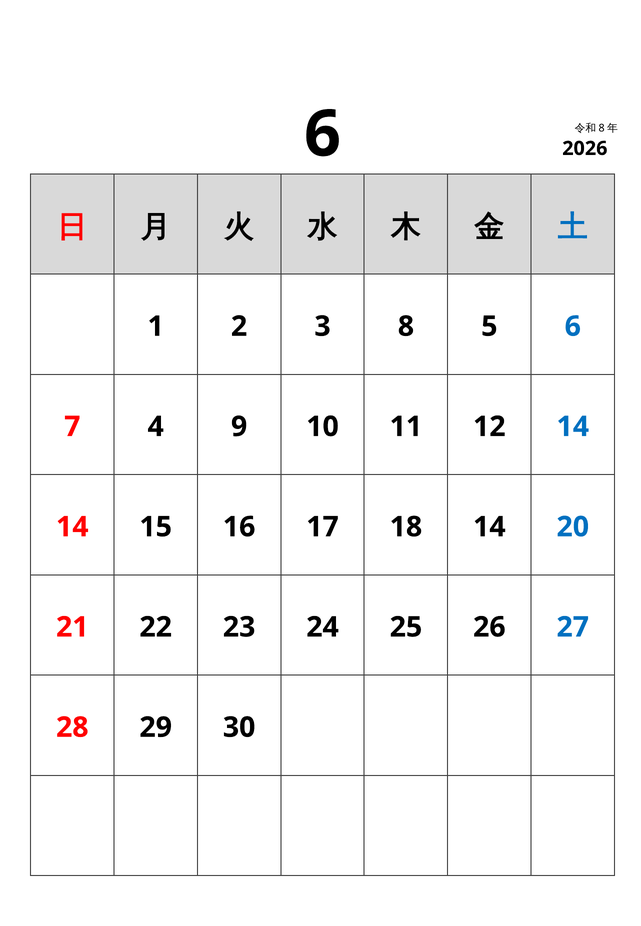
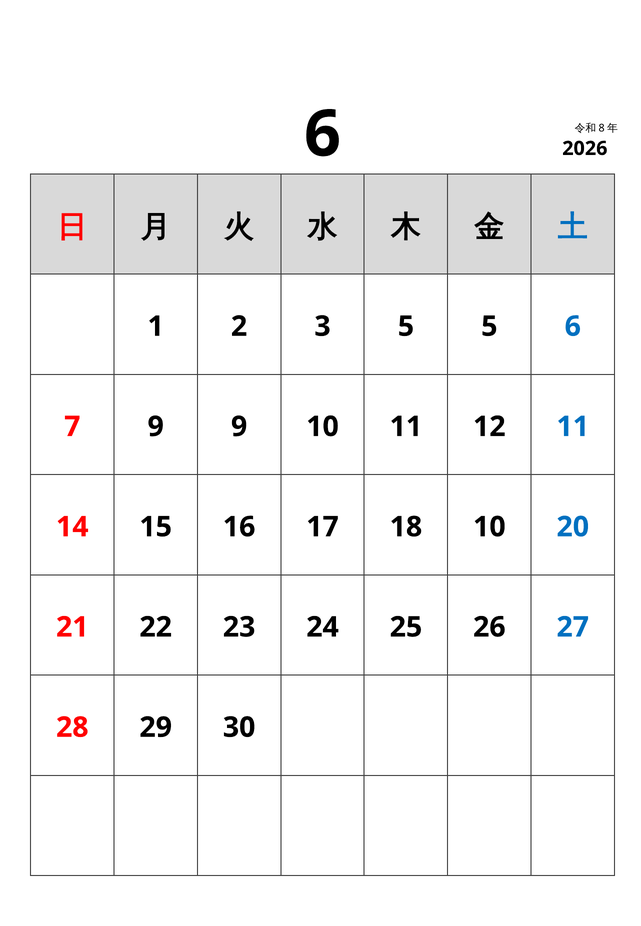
3 8: 8 -> 5 (406, 326)
7 4: 4 -> 9 (156, 427)
12 14: 14 -> 11 (573, 427)
18 14: 14 -> 10 (489, 527)
